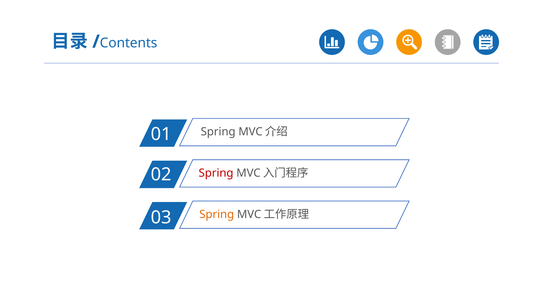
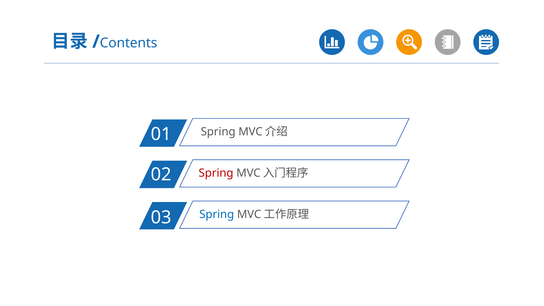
Spring colour: orange -> blue (217, 214)
